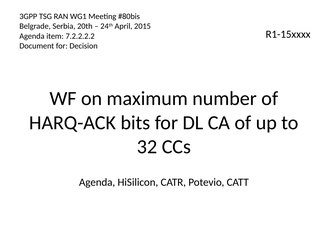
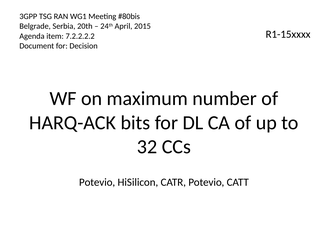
Agenda: Agenda -> Potevio (97, 182)
